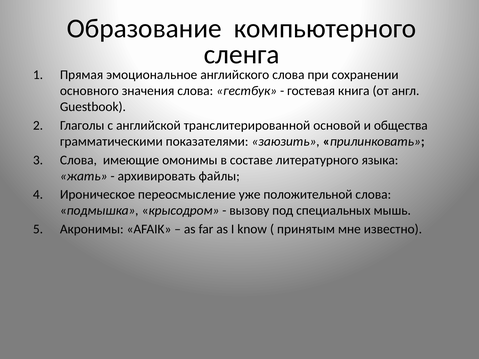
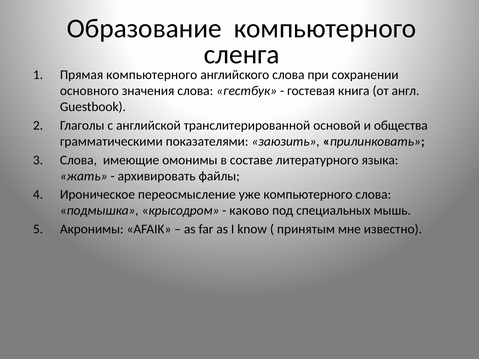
Прямая эмоциональное: эмоциональное -> компьютерного (152, 75)
уже положительной: положительной -> компьютерного (308, 195)
вызову: вызову -> каково (249, 211)
